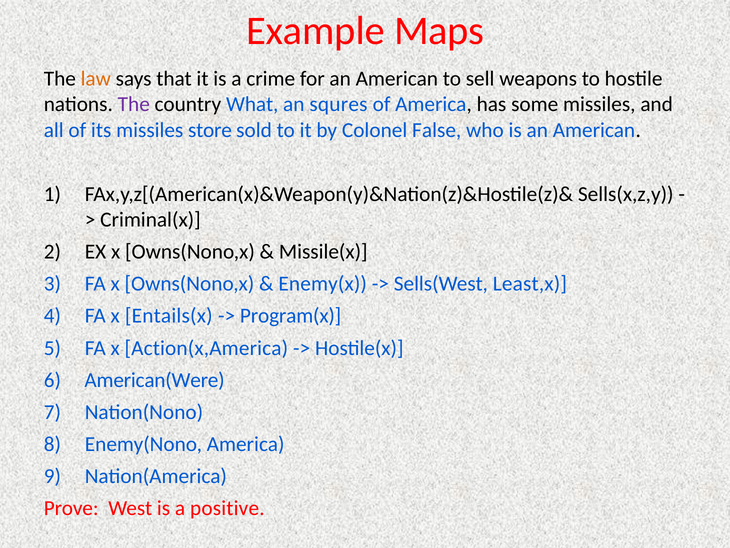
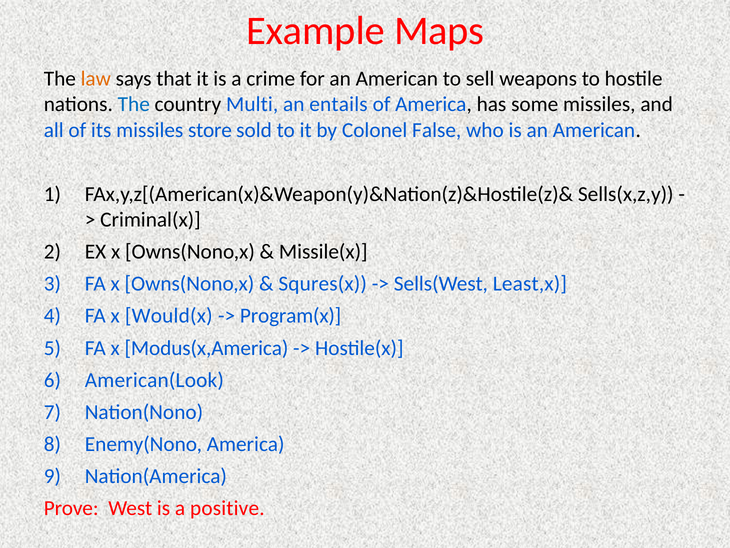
The colour: purple -> blue (134, 104)
What: What -> Multi (252, 104)
squres: squres -> entails (338, 104)
Enemy(x: Enemy(x -> Squres(x (323, 284)
Entails(x: Entails(x -> Would(x (169, 316)
Action(x,America: Action(x,America -> Modus(x,America (206, 348)
American(Were: American(Were -> American(Look (154, 380)
